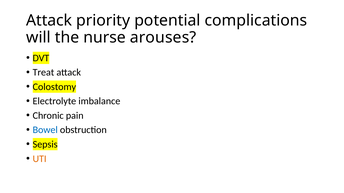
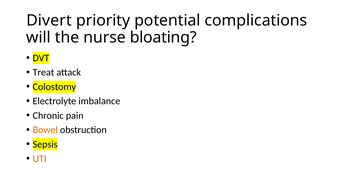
Attack: Attack -> Divert (49, 20)
arouses: arouses -> bloating (163, 37)
Bowel colour: blue -> orange (45, 130)
